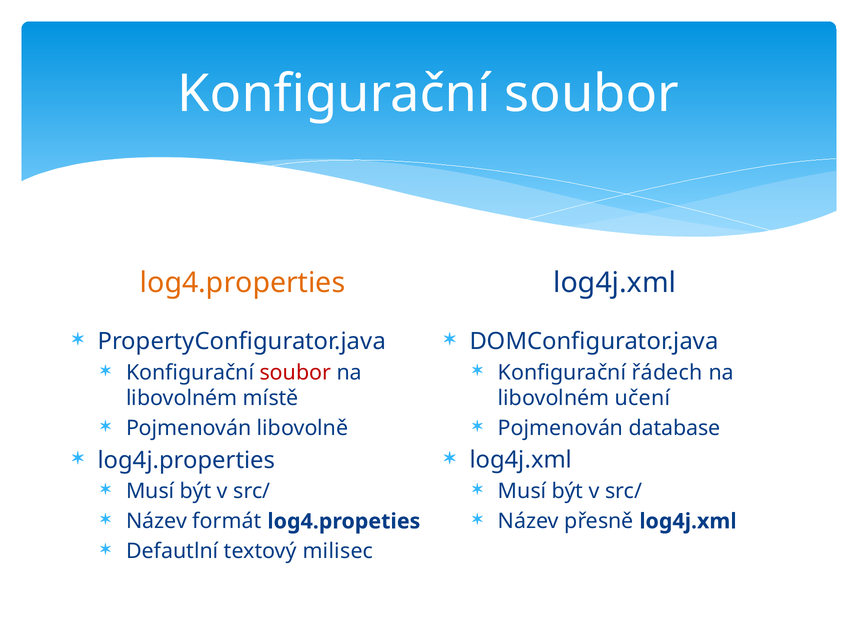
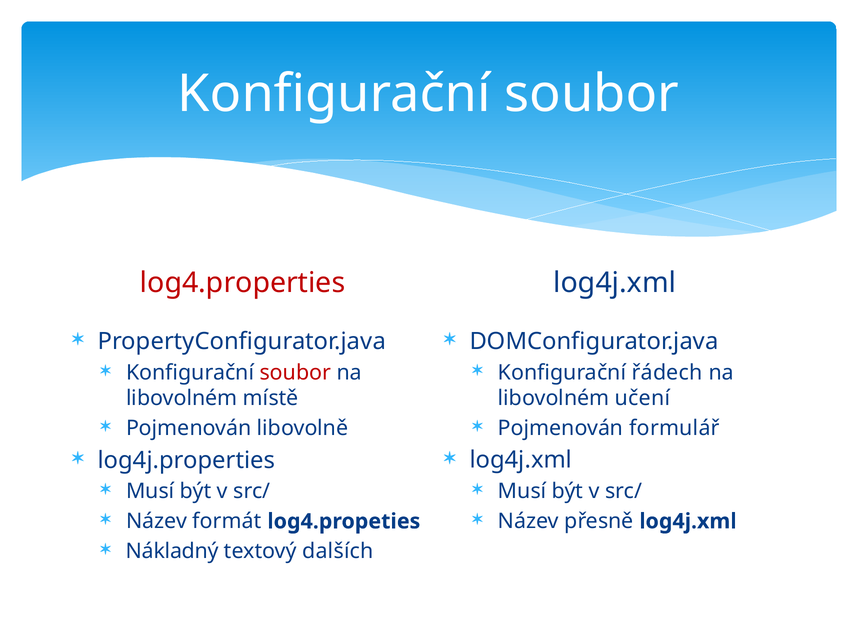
log4.properties colour: orange -> red (243, 283)
database: database -> formulář (674, 429)
Defautlní: Defautlní -> Nákladný (172, 552)
milisec: milisec -> dalších (338, 552)
